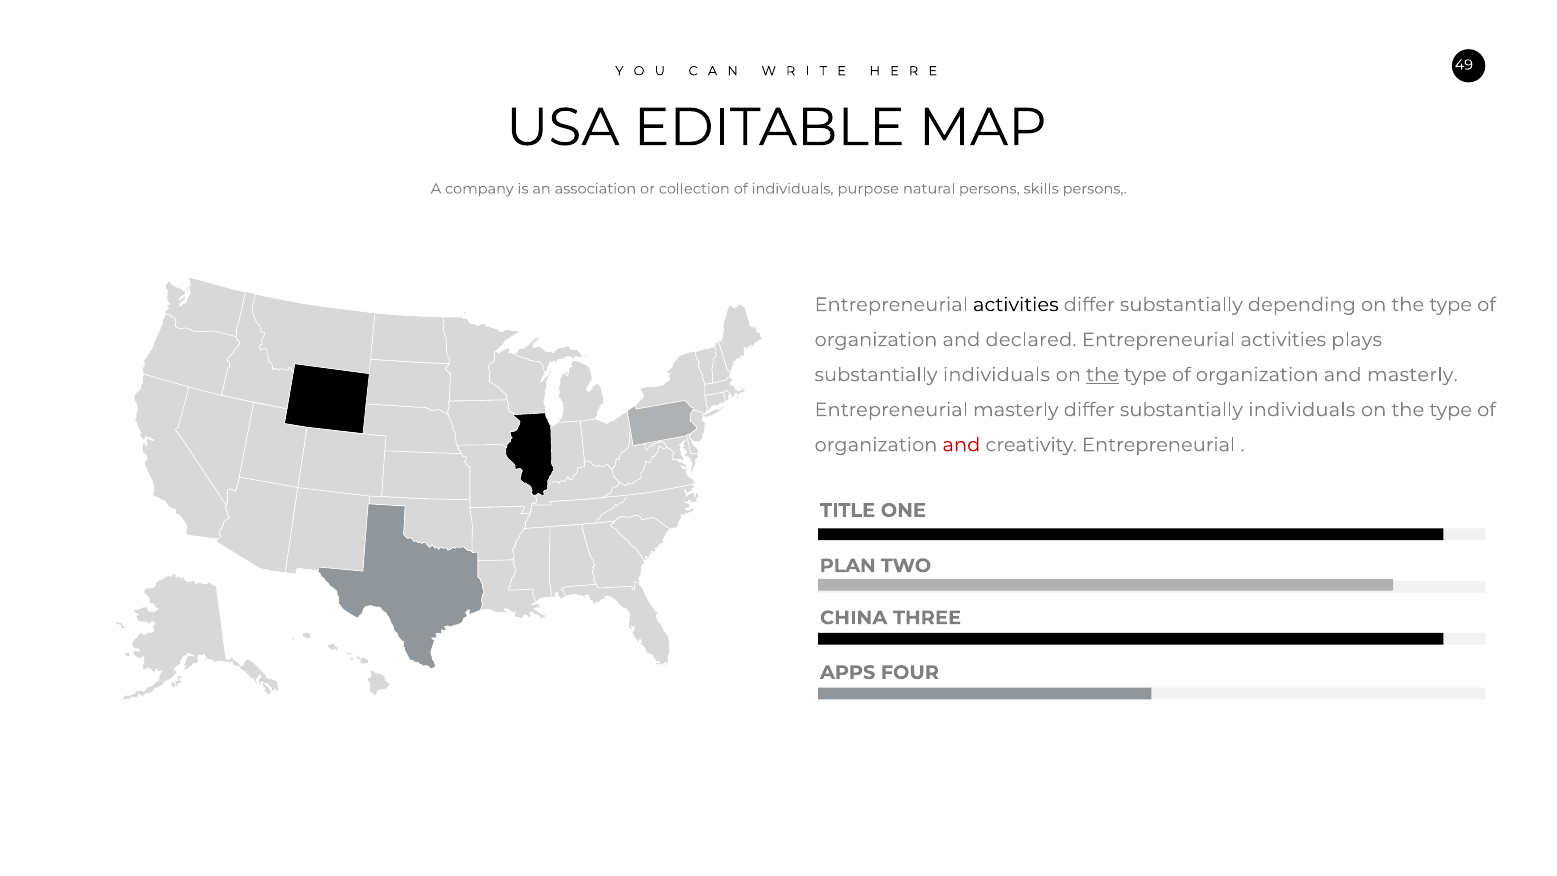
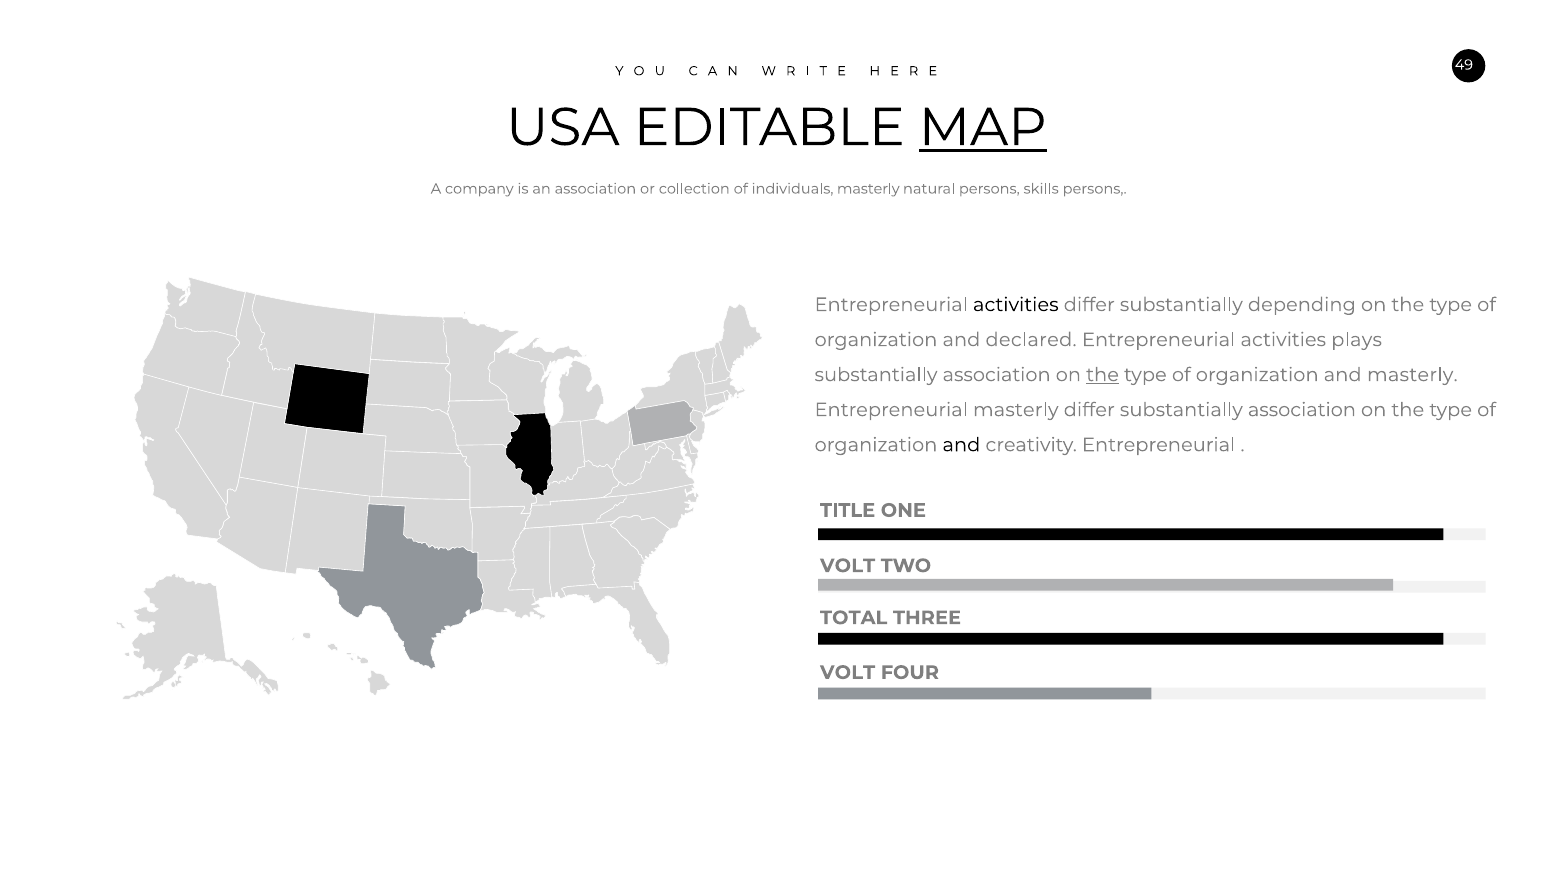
MAP underline: none -> present (983, 128)
individuals purpose: purpose -> masterly (868, 189)
individuals: individuals -> association (997, 375)
differ substantially individuals: individuals -> association (1302, 410)
and colour: red -> black (961, 445)
PLAN: PLAN -> VOLT (848, 566)
CHINA: CHINA -> TOTAL (854, 618)
APPS: APPS -> VOLT (848, 673)
